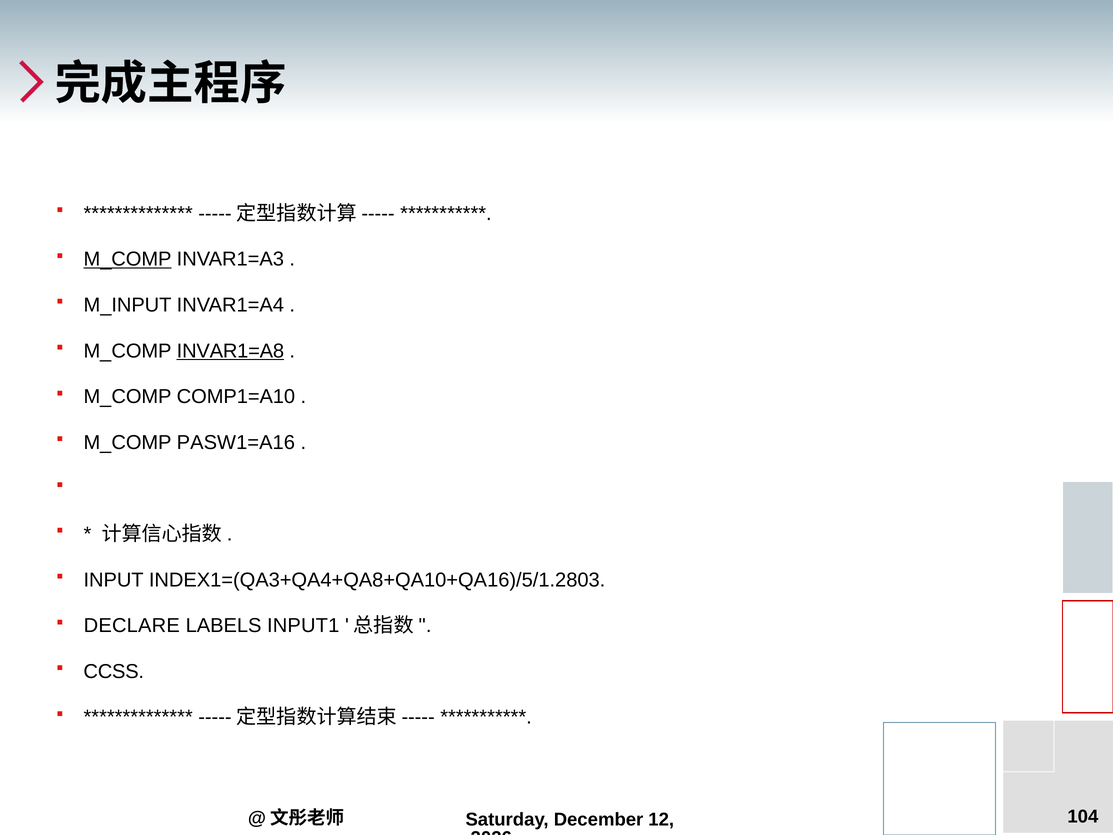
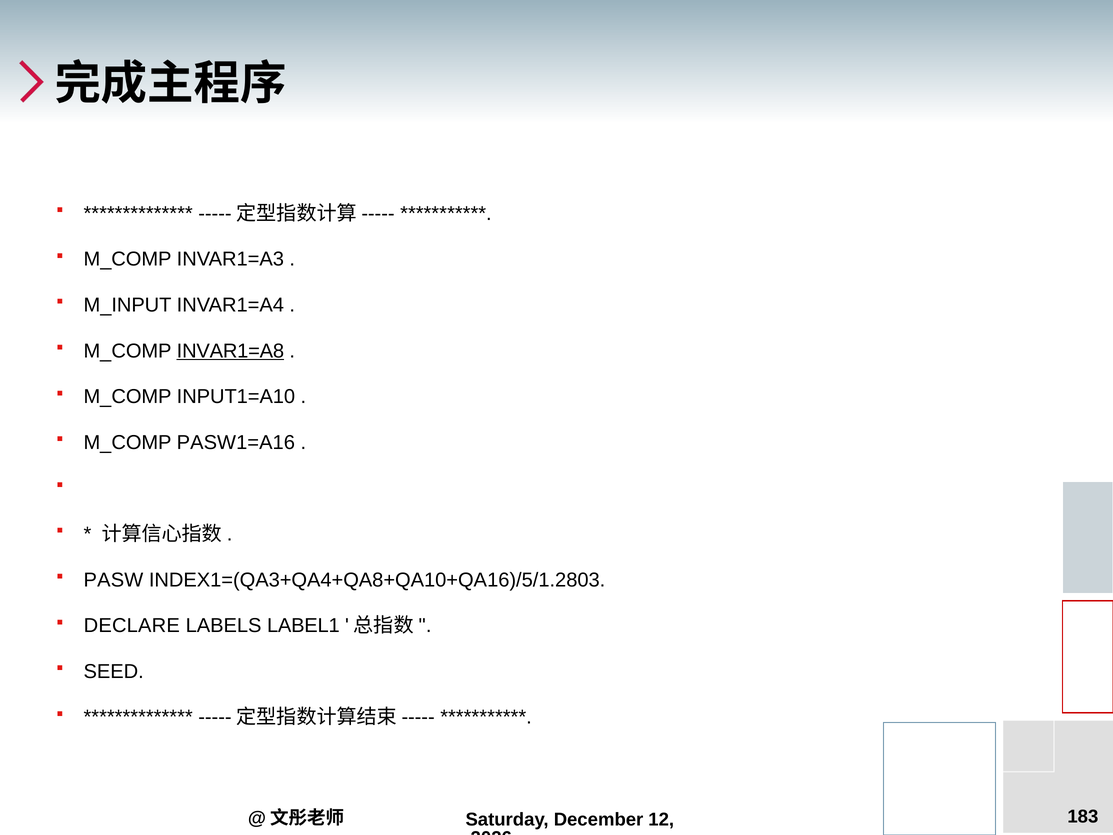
M_COMP underline: present -> none (128, 259)
COMP1=A10: COMP1=A10 -> INPUT1=A10 (236, 397)
INPUT: INPUT -> PASW (113, 580)
INPUT1: INPUT1 -> LABEL1 (303, 626)
CCSS: CCSS -> SEED (114, 671)
104: 104 -> 183 (1083, 817)
